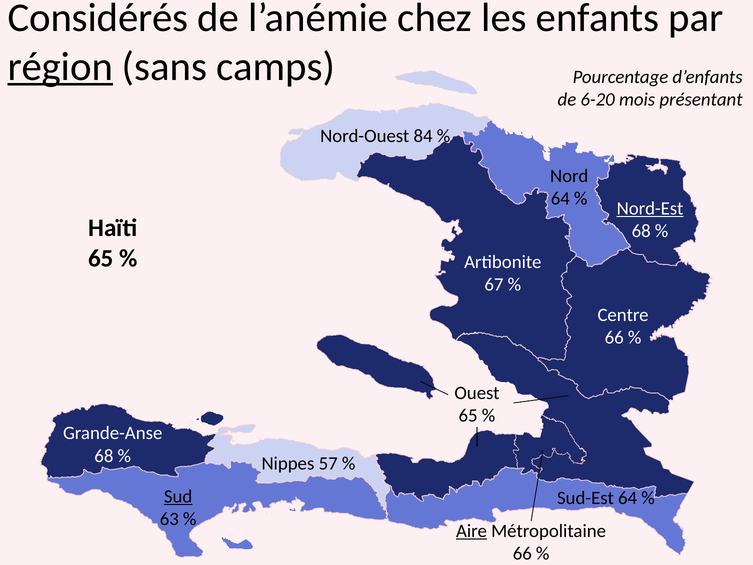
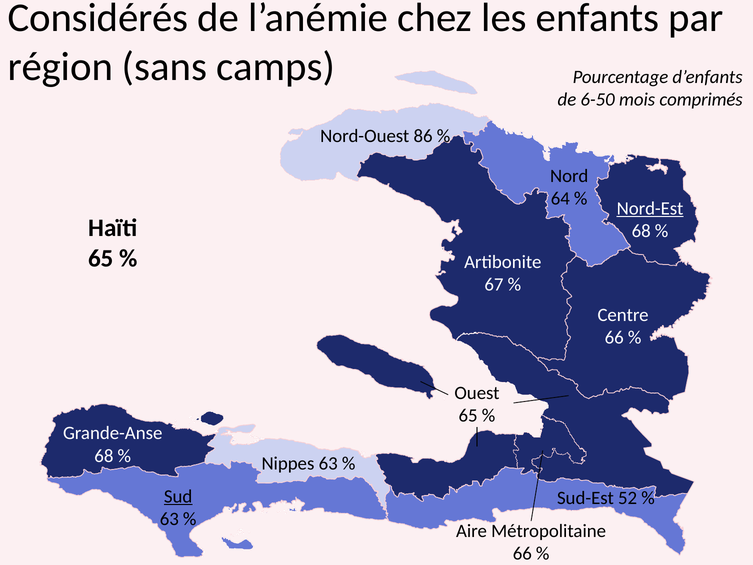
région underline: present -> none (60, 67)
6-20: 6-20 -> 6-50 (598, 99)
présentant: présentant -> comprimés (701, 99)
84: 84 -> 86 (423, 136)
Nippes 57: 57 -> 63 (328, 464)
Sud-Est 64: 64 -> 52 (628, 498)
Aire underline: present -> none (472, 531)
